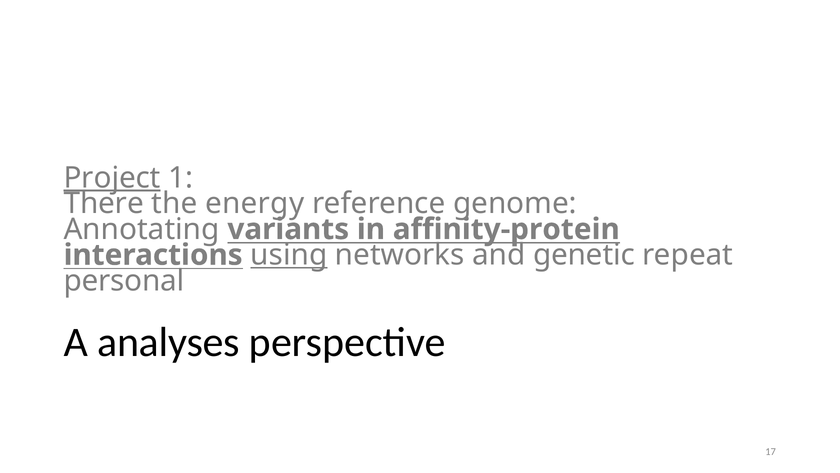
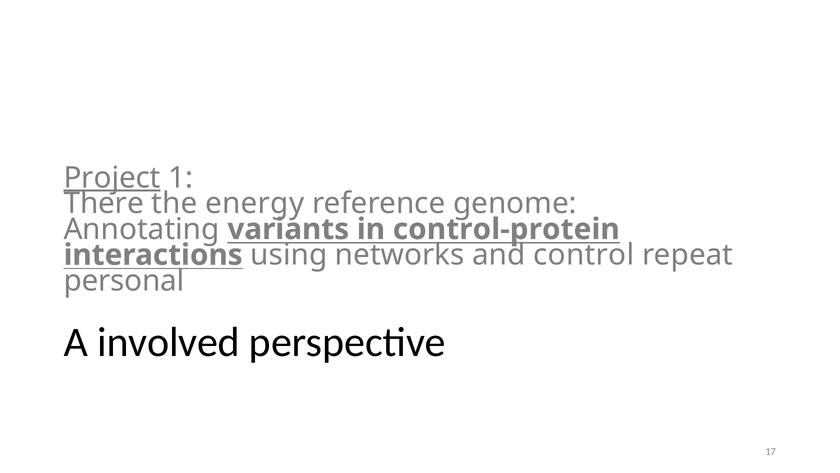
affinity-protein: affinity-protein -> control-protein (506, 229)
using underline: present -> none (289, 255)
genetic: genetic -> control (584, 255)
analyses: analyses -> involved (169, 342)
